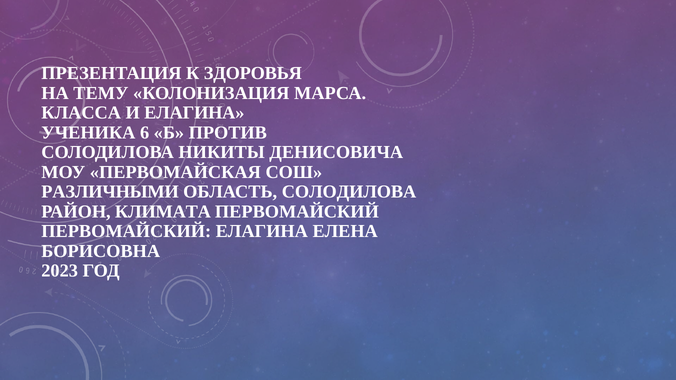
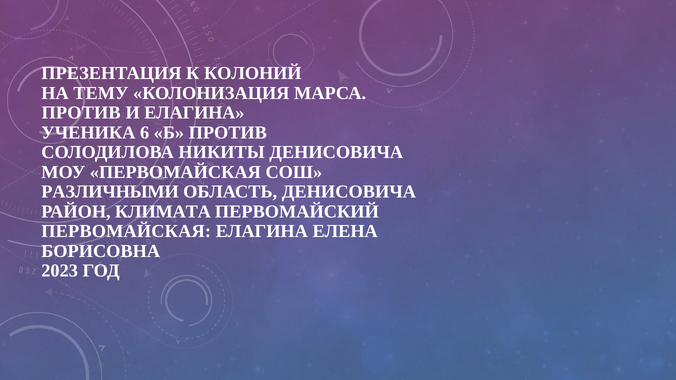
ЗДОРОВЬЯ: ЗДОРОВЬЯ -> КОЛОНИЙ (253, 73)
КЛАССА: КЛАССА -> ПРОТИВ (81, 113)
ОБЛАСТЬ СОЛОДИЛОВА: СОЛОДИЛОВА -> ДЕНИСОВИЧА (349, 192)
ПЕРВОМАЙСКИЙ: ПЕРВОМАЙСКИЙ -> ПЕРВОМАЙСКАЯ (126, 231)
